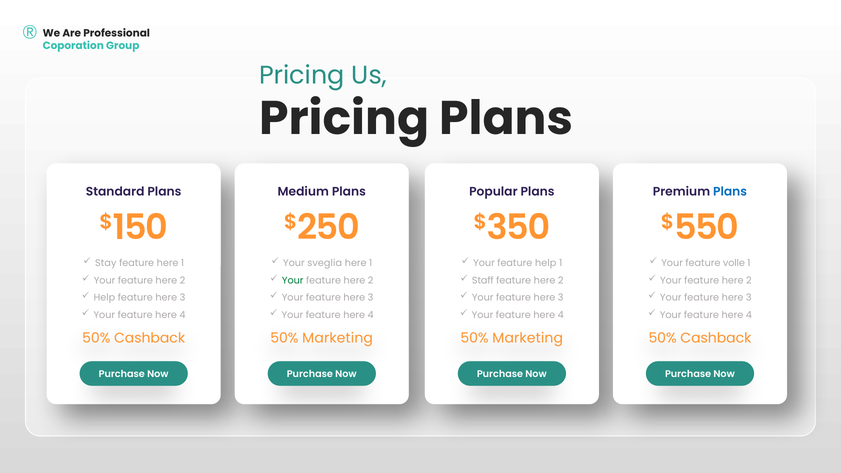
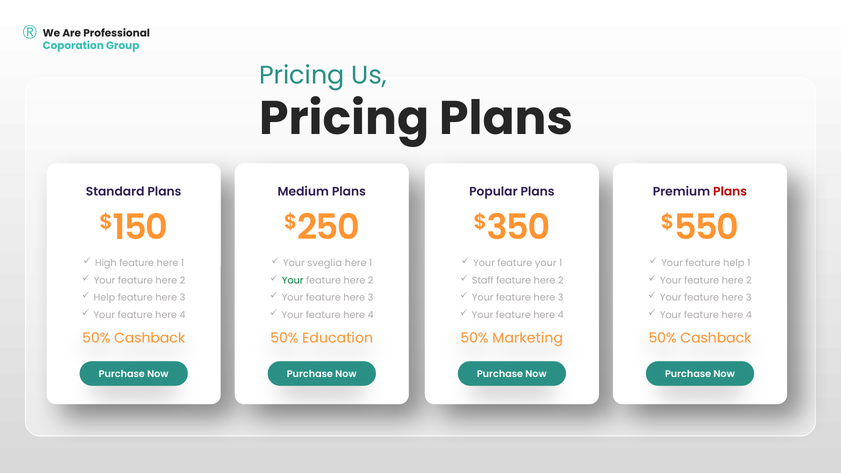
Plans colour: blue -> red (730, 192)
Stay: Stay -> High (106, 263)
feature help: help -> your (546, 263)
feature volle: volle -> help (734, 263)
Marketing: Marketing -> Education (338, 338)
